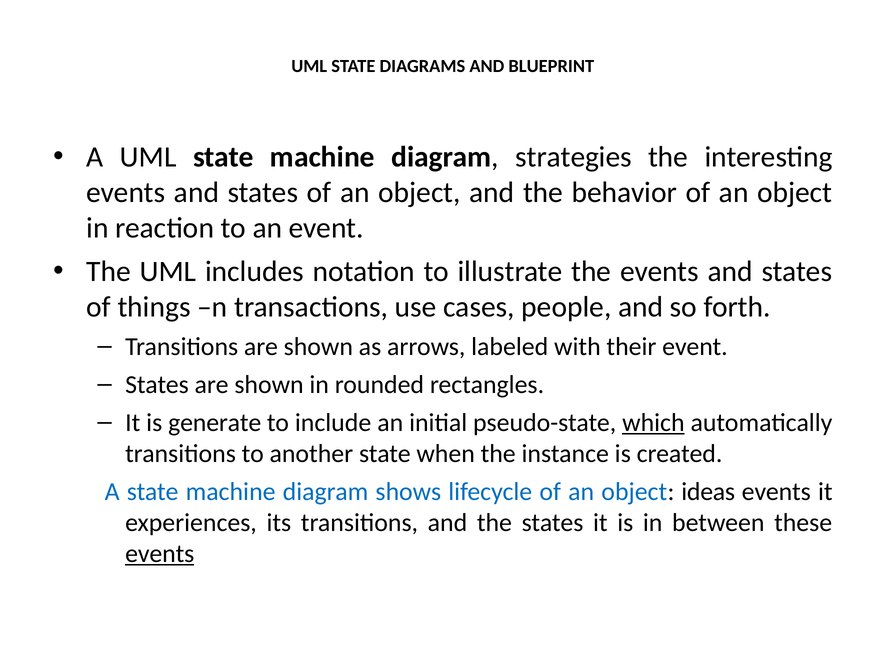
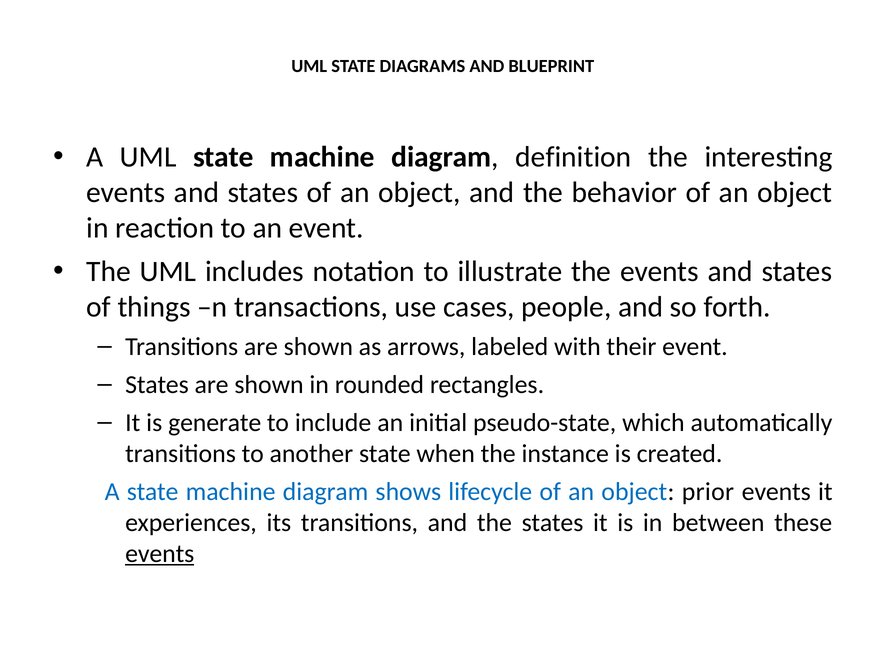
strategies: strategies -> definition (573, 157)
which underline: present -> none (653, 422)
ideas: ideas -> prior (708, 491)
